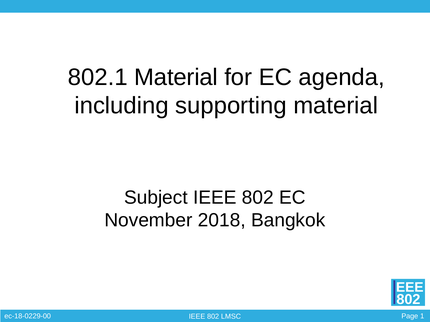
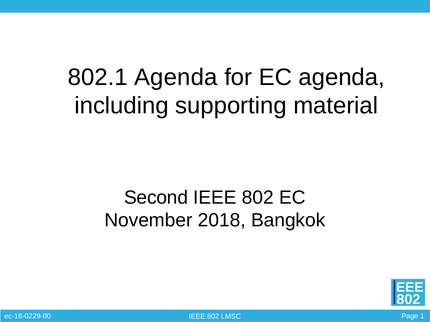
802.1 Material: Material -> Agenda (176, 77)
Subject: Subject -> Second (156, 198)
